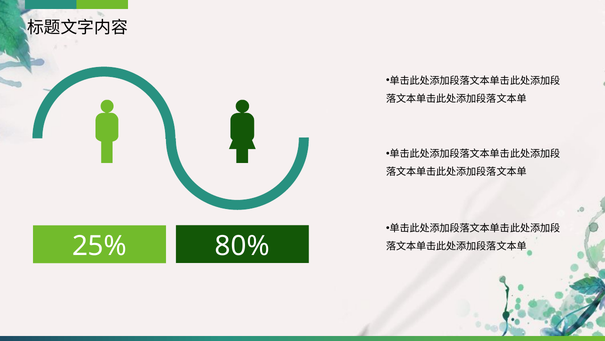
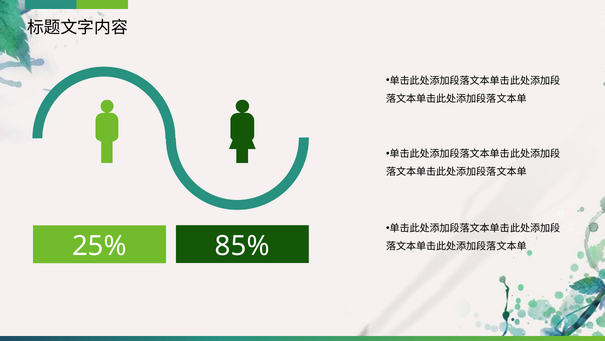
80%: 80% -> 85% (242, 246)
